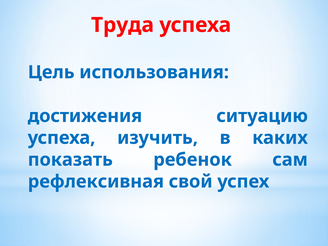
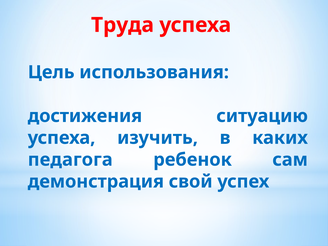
показать: показать -> педагога (70, 160)
рефлексивная: рефлексивная -> демонстрация (96, 182)
